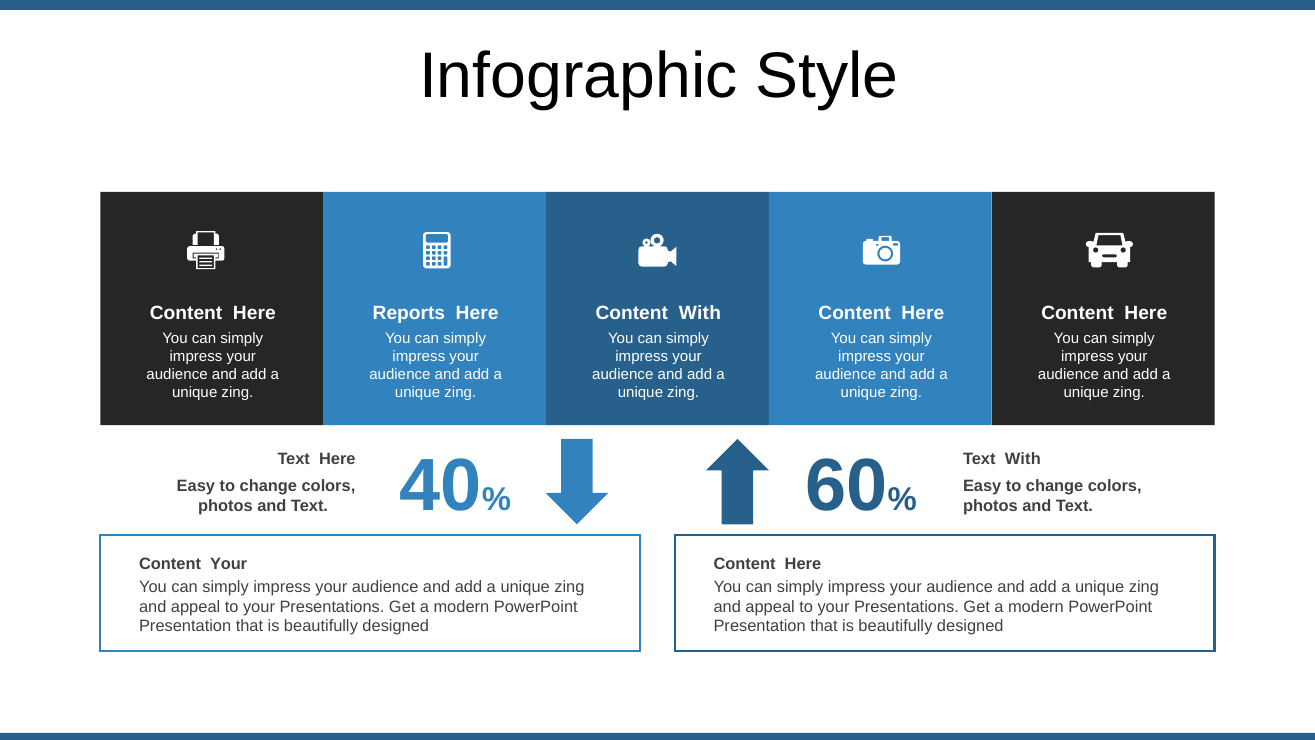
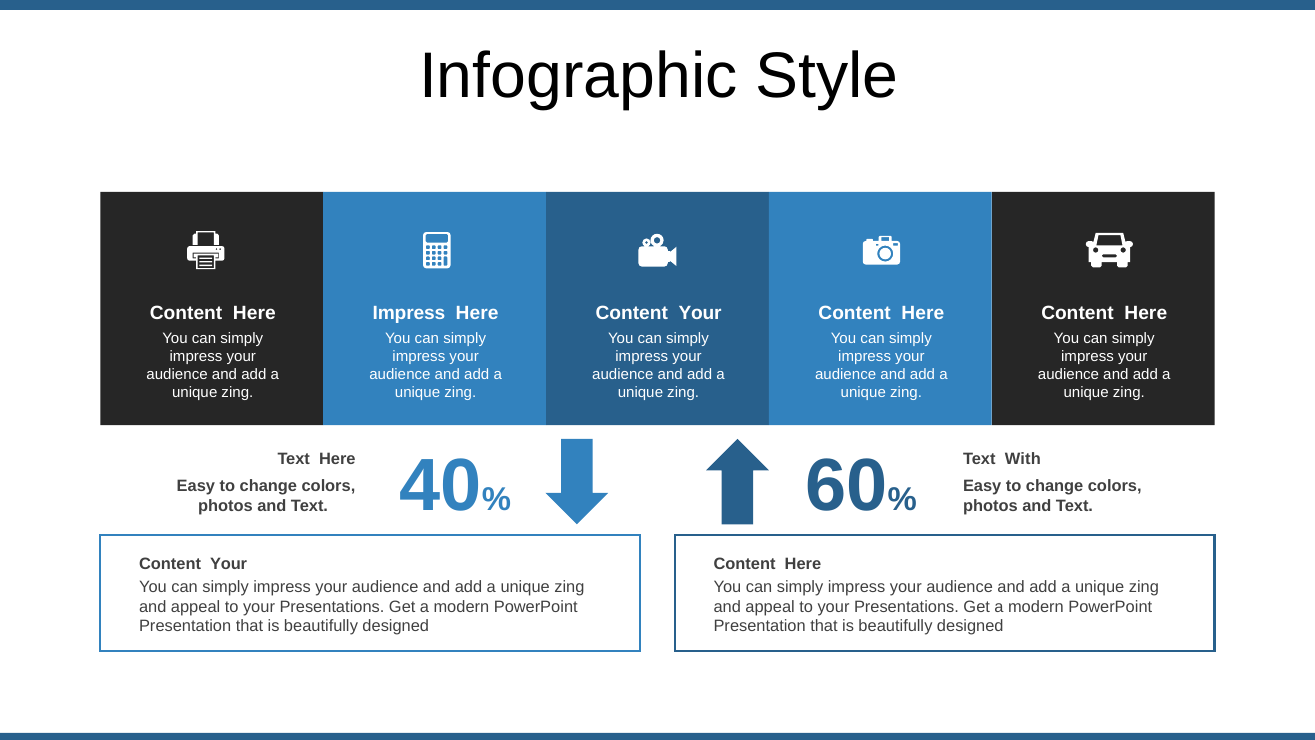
Reports: Reports -> Impress (409, 313)
With: With -> Your (700, 313)
